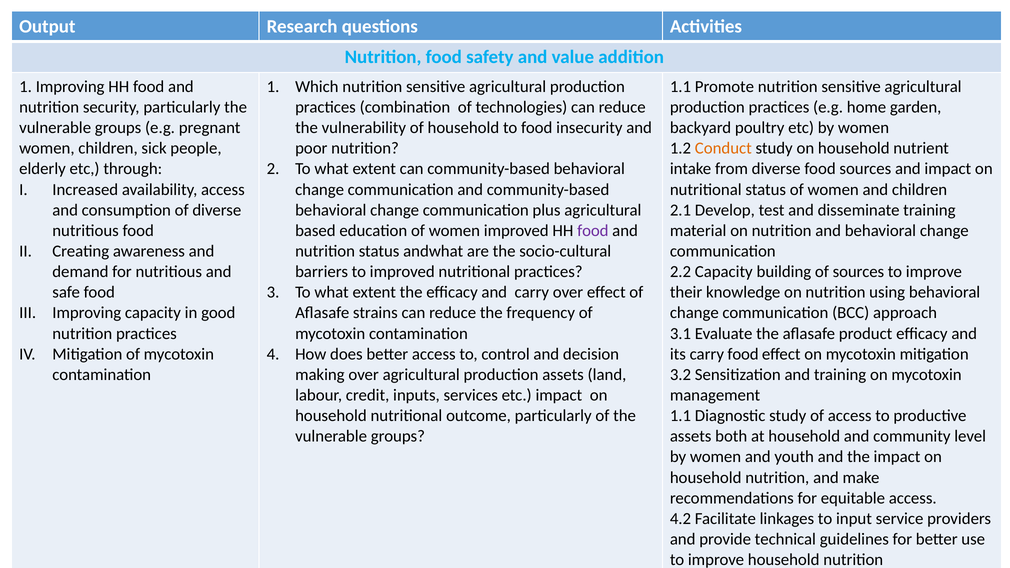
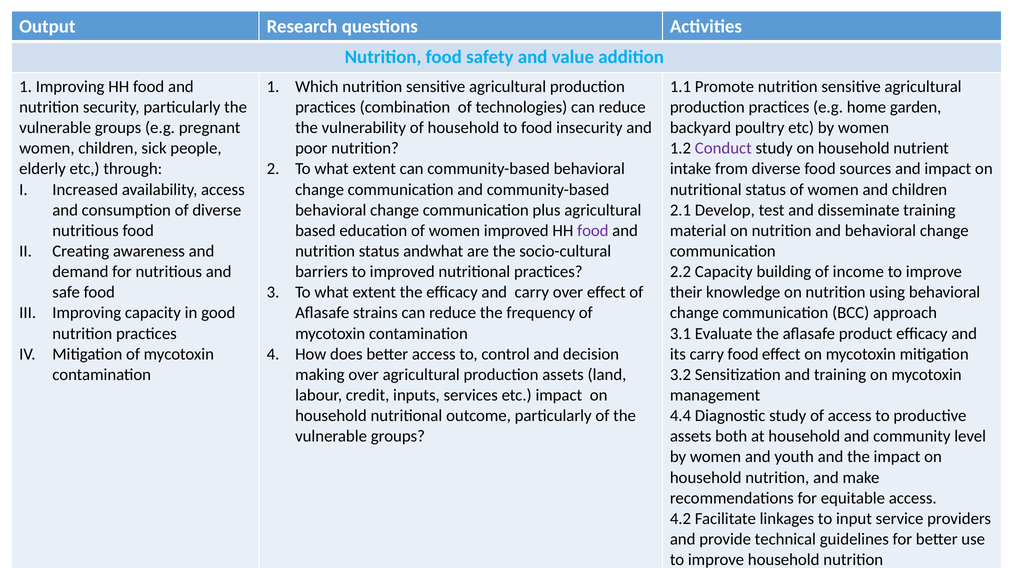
Conduct colour: orange -> purple (723, 148)
of sources: sources -> income (858, 272)
1.1: 1.1 -> 4.4 (680, 416)
